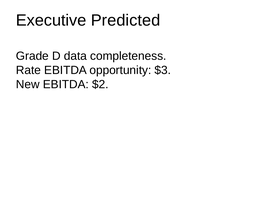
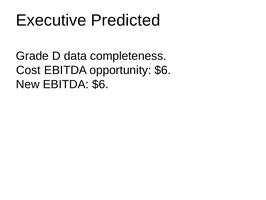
Rate: Rate -> Cost (28, 70)
opportunity $3: $3 -> $6 (163, 70)
EBITDA $2: $2 -> $6 (100, 84)
